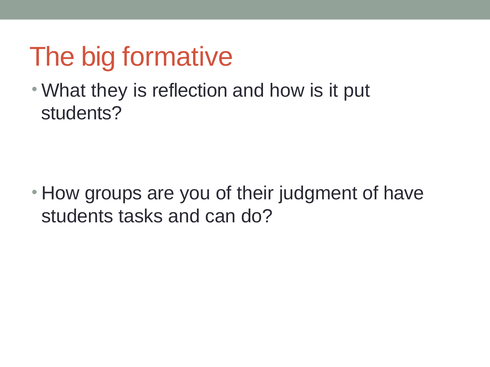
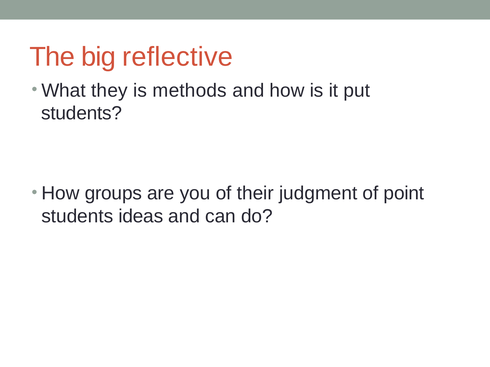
formative: formative -> reflective (178, 57)
reflection: reflection -> methods (190, 91)
have: have -> point (404, 194)
tasks: tasks -> ideas (141, 216)
